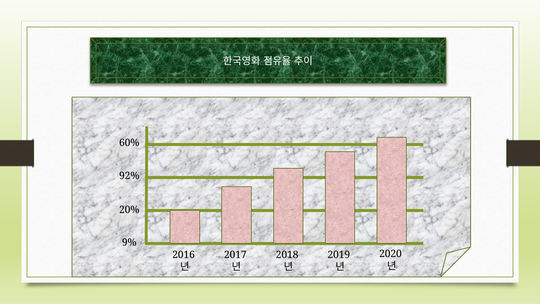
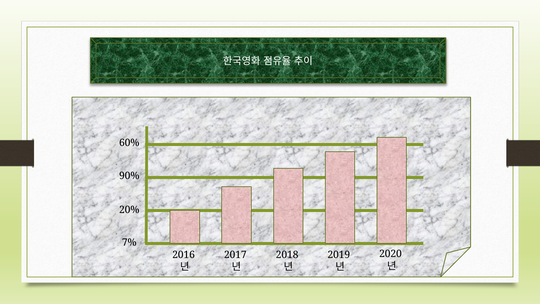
92%: 92% -> 90% (129, 176)
9%: 9% -> 7% (129, 242)
